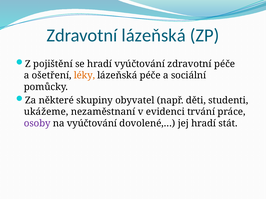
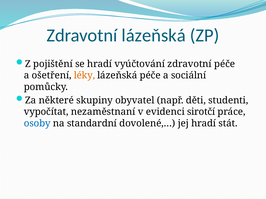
ukážeme: ukážeme -> vypočítat (46, 112)
trvání: trvání -> sirotčí (201, 112)
osoby colour: purple -> blue (37, 124)
na vyúčtování: vyúčtování -> standardní (92, 124)
